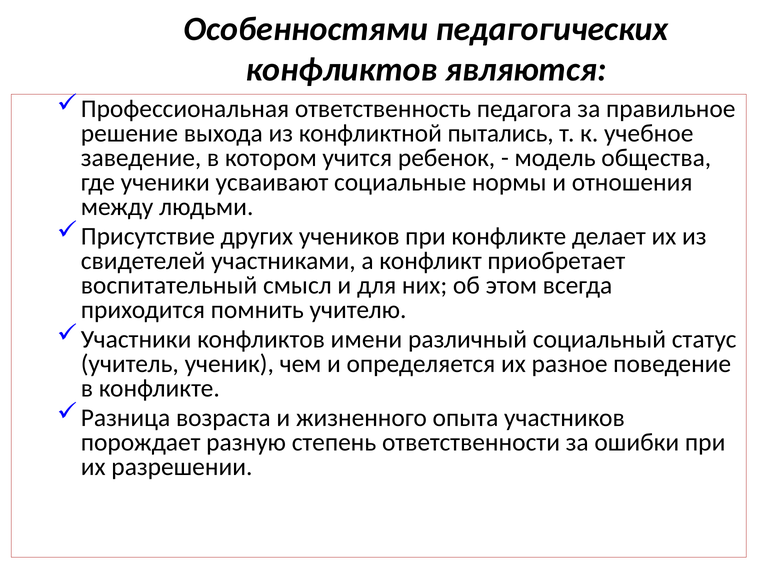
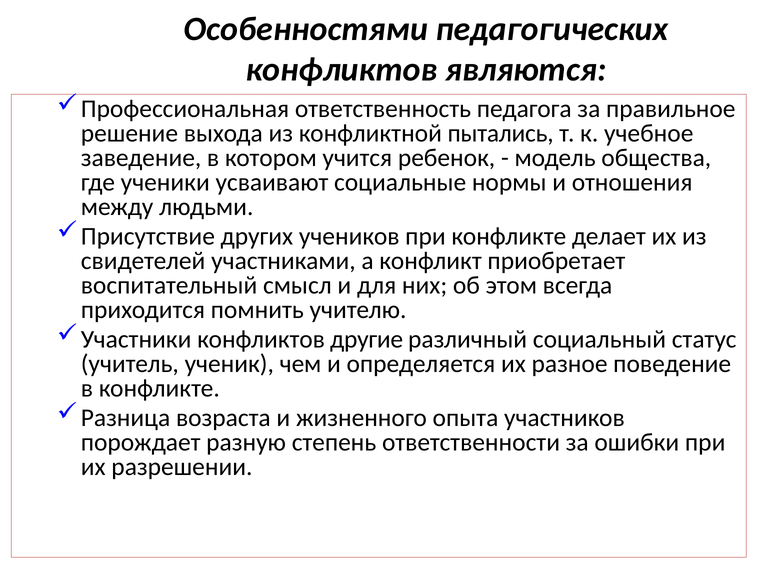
имени: имени -> другие (367, 339)
